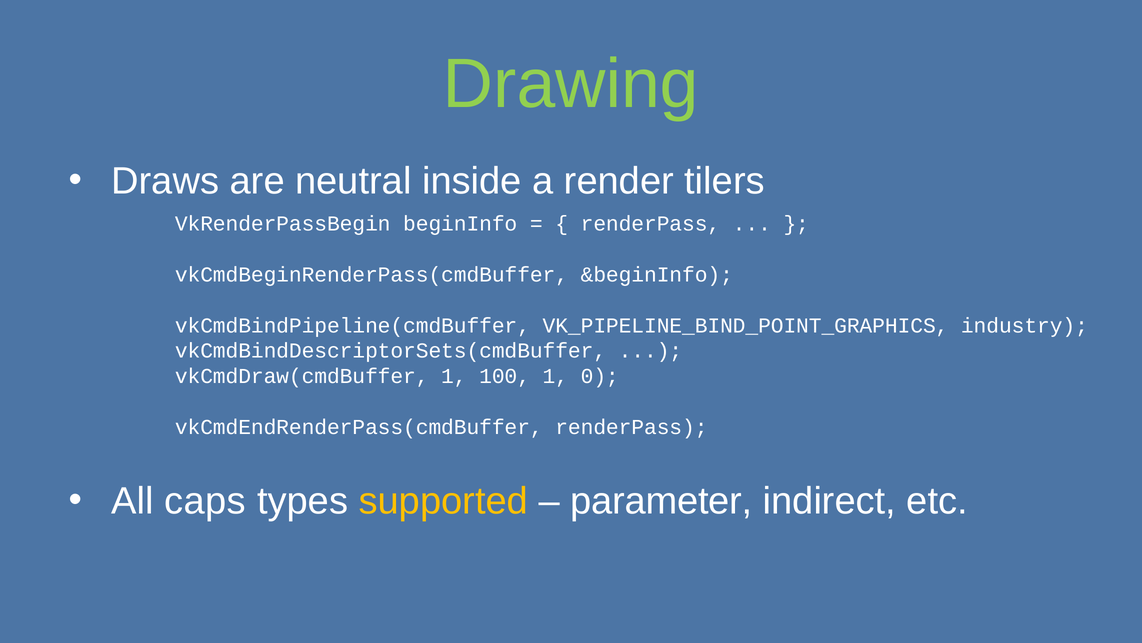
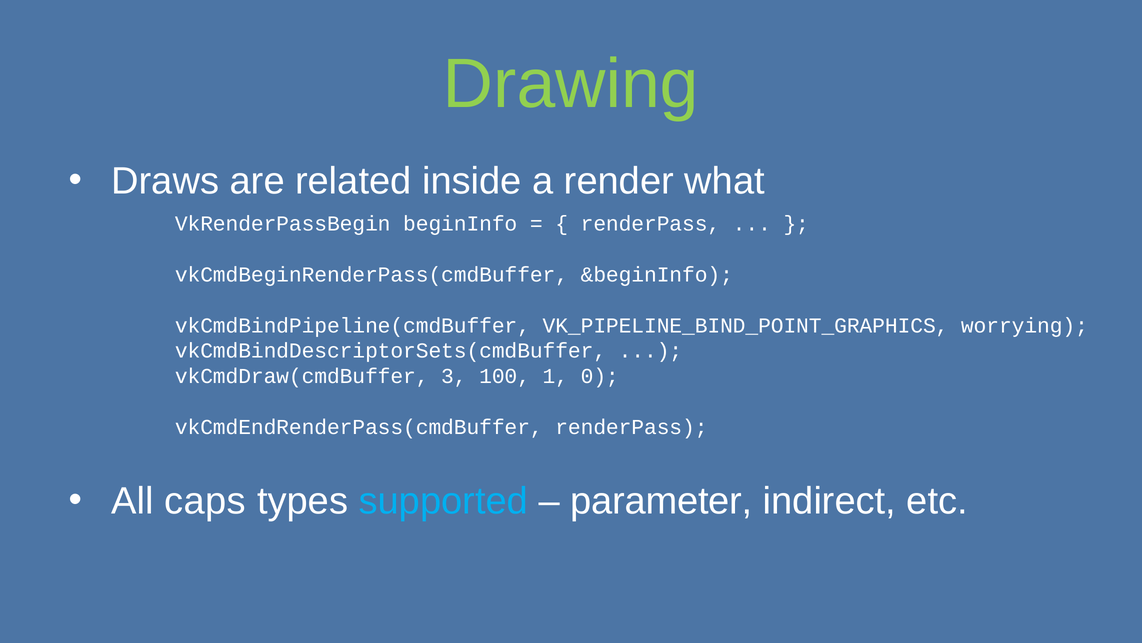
neutral: neutral -> related (353, 181)
tilers: tilers -> what (725, 181)
industry: industry -> worrying (1024, 325)
vkCmdDraw(cmdBuffer 1: 1 -> 3 (454, 376)
supported colour: yellow -> light blue (443, 501)
